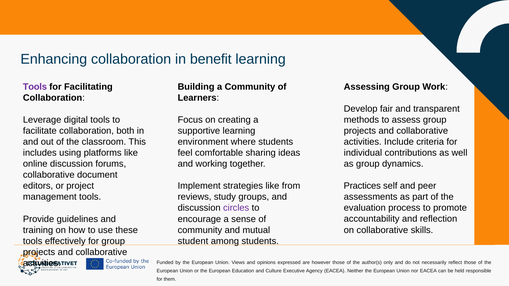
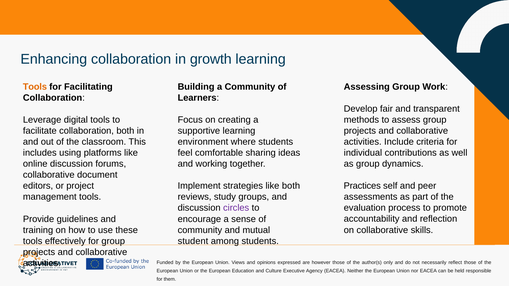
benefit: benefit -> growth (211, 59)
Tools colour: purple -> orange (35, 87)
like from: from -> both (291, 186)
